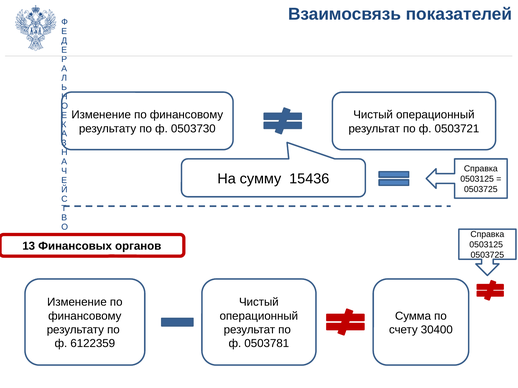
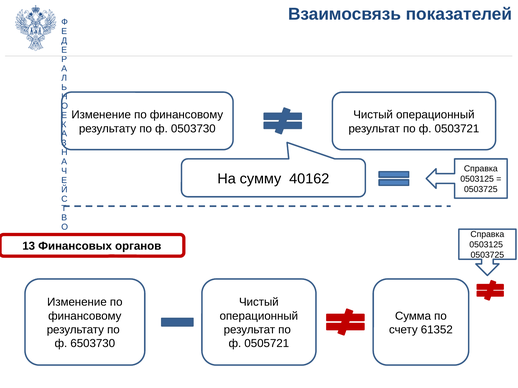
15436: 15436 -> 40162 (309, 179)
30400: 30400 -> 61352 (437, 330)
6122359: 6122359 -> 6503730 (93, 344)
0503781: 0503781 -> 0505721 (267, 344)
